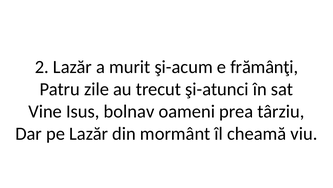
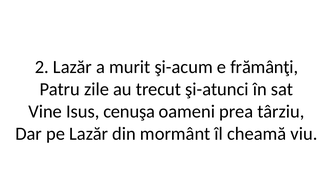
bolnav: bolnav -> cenuşa (129, 111)
